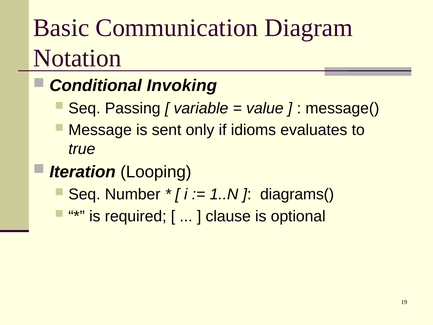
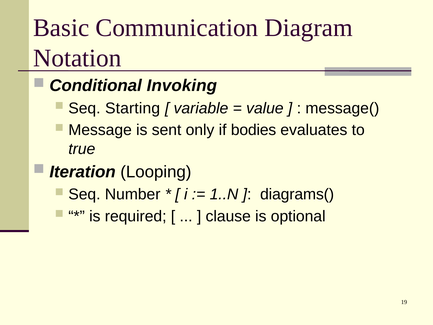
Passing: Passing -> Starting (133, 108)
idioms: idioms -> bodies (254, 130)
